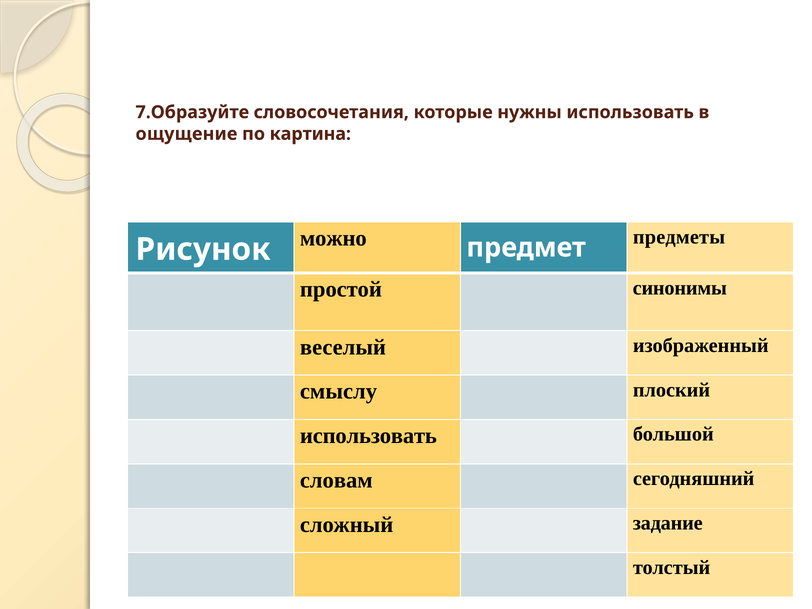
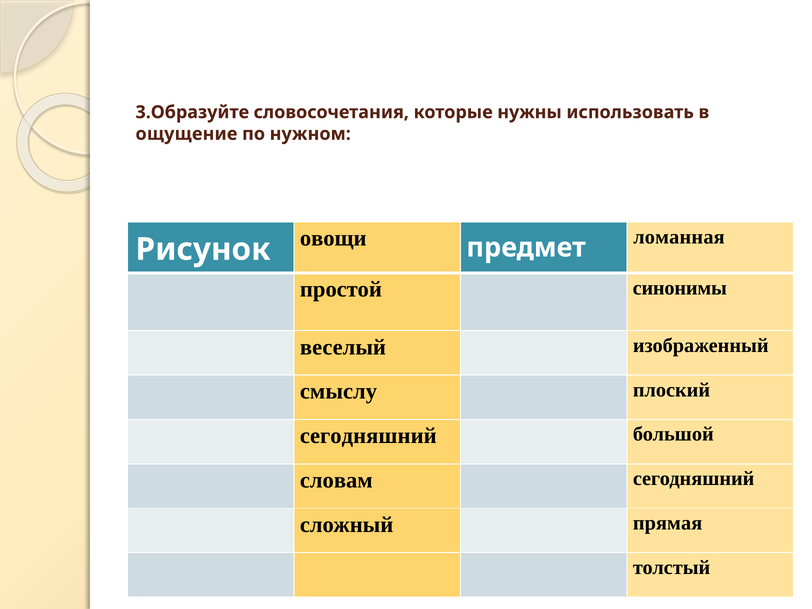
7.Образуйте: 7.Образуйте -> 3.Образуйте (192, 112)
картина: картина -> нужном (310, 134)
предметы: предметы -> ломанная (679, 237)
можно: можно -> овощи (333, 238)
использовать: использовать -> сегодняшний (368, 436)
задание: задание -> прямая (668, 523)
